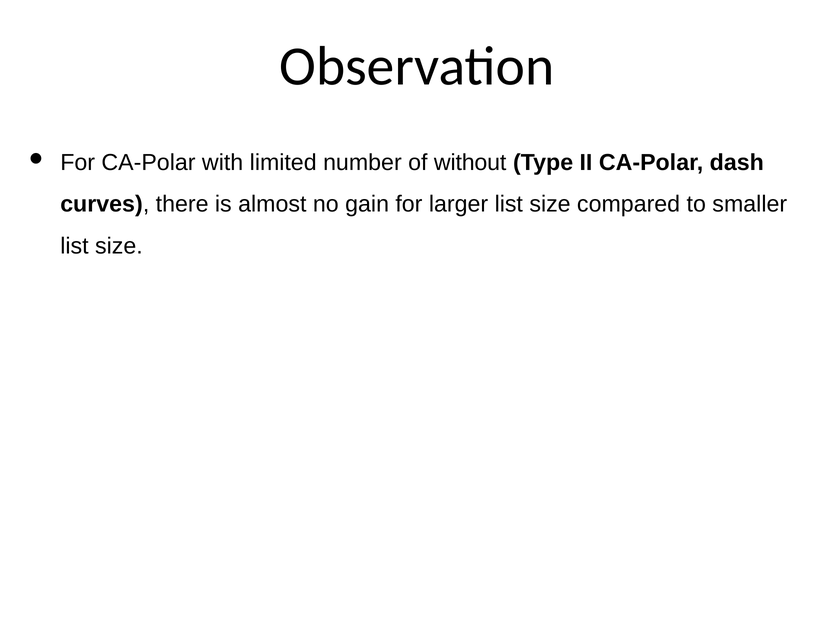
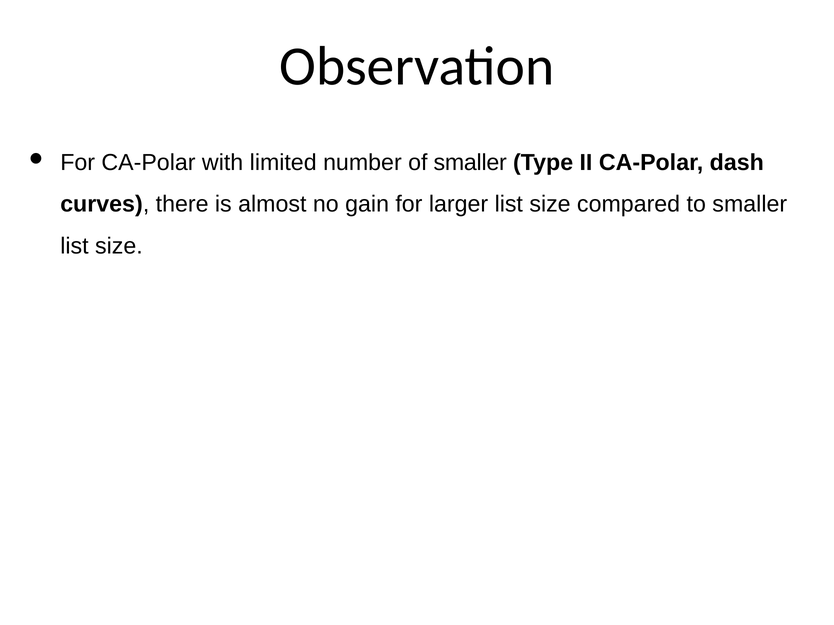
of without: without -> smaller (470, 163)
